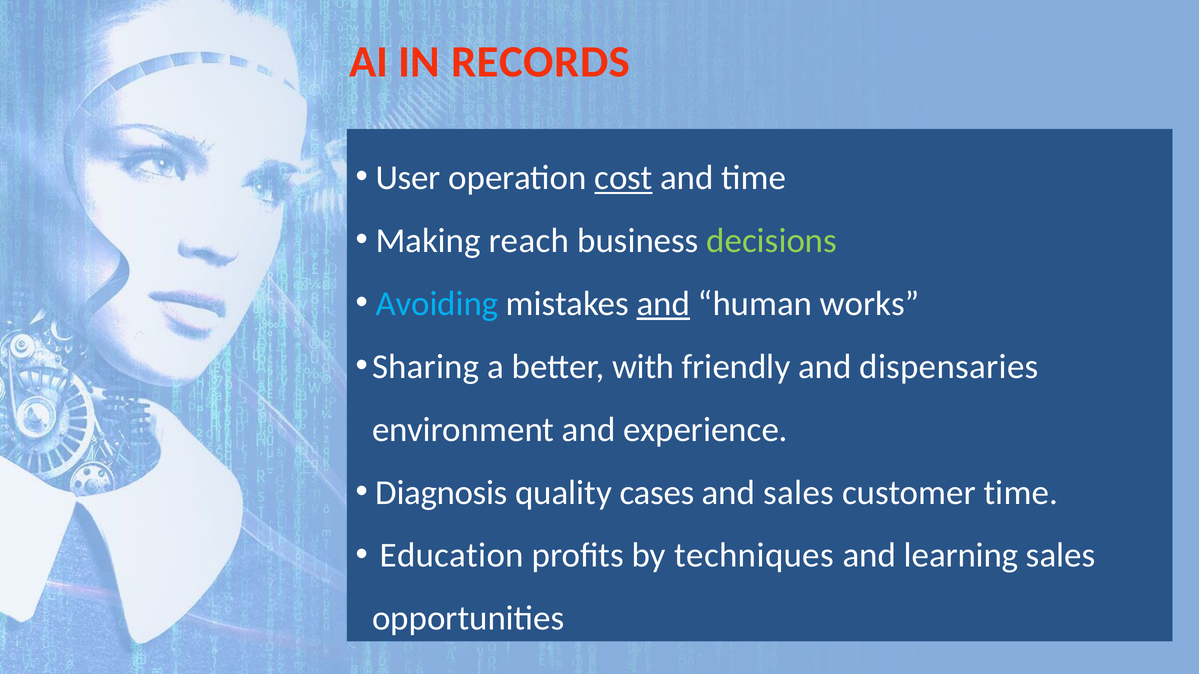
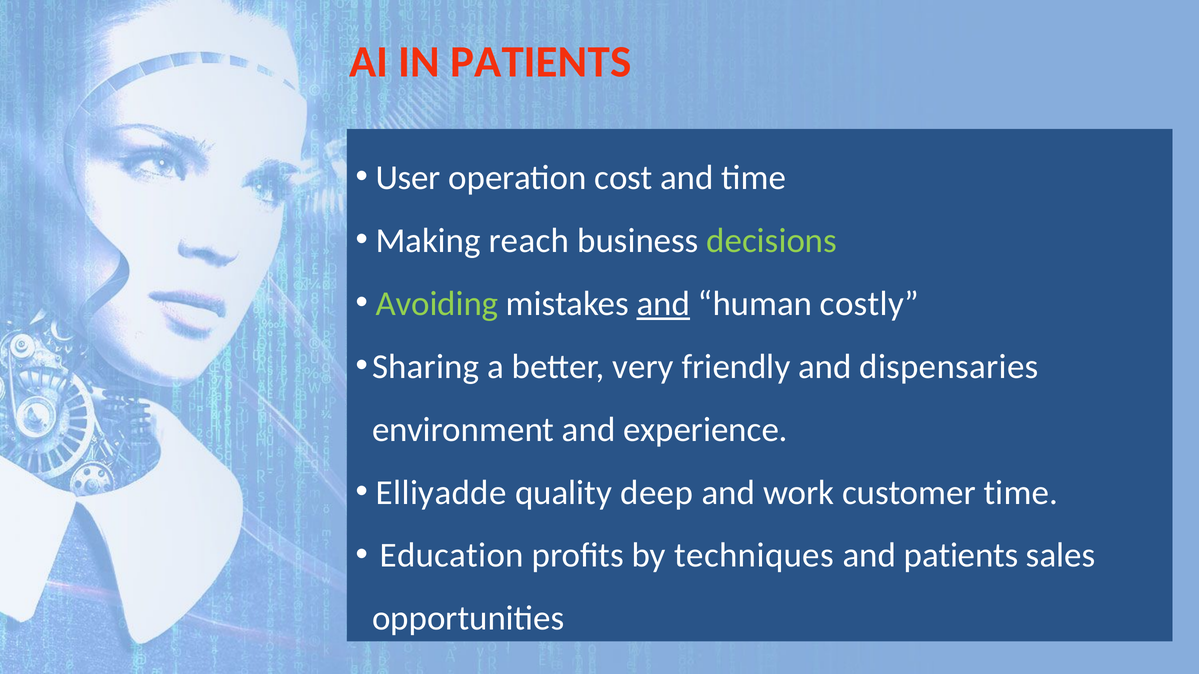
IN RECORDS: RECORDS -> PATIENTS (541, 62)
cost underline: present -> none (623, 178)
Avoiding colour: light blue -> light green (437, 304)
works: works -> costly (869, 304)
with: with -> very (643, 367)
Diagnosis: Diagnosis -> Elliyadde (441, 493)
cases: cases -> deep (657, 493)
and sales: sales -> work (799, 493)
and learning: learning -> patients (961, 556)
